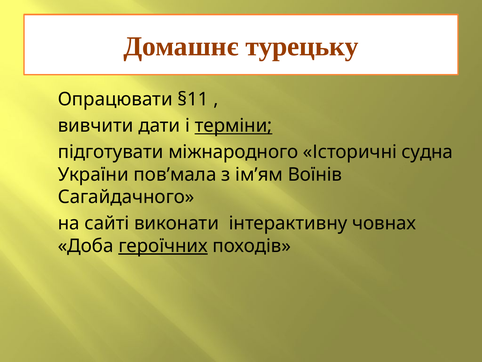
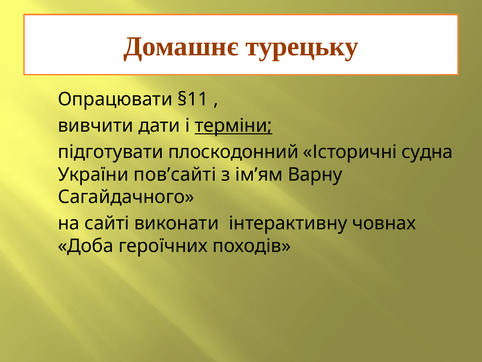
міжнародного: міжнародного -> плоскодонний (233, 152)
пов’мала: пов’мала -> пов’сайті (175, 174)
Воїнів: Воїнів -> Варну (315, 174)
героїчних underline: present -> none (163, 246)
